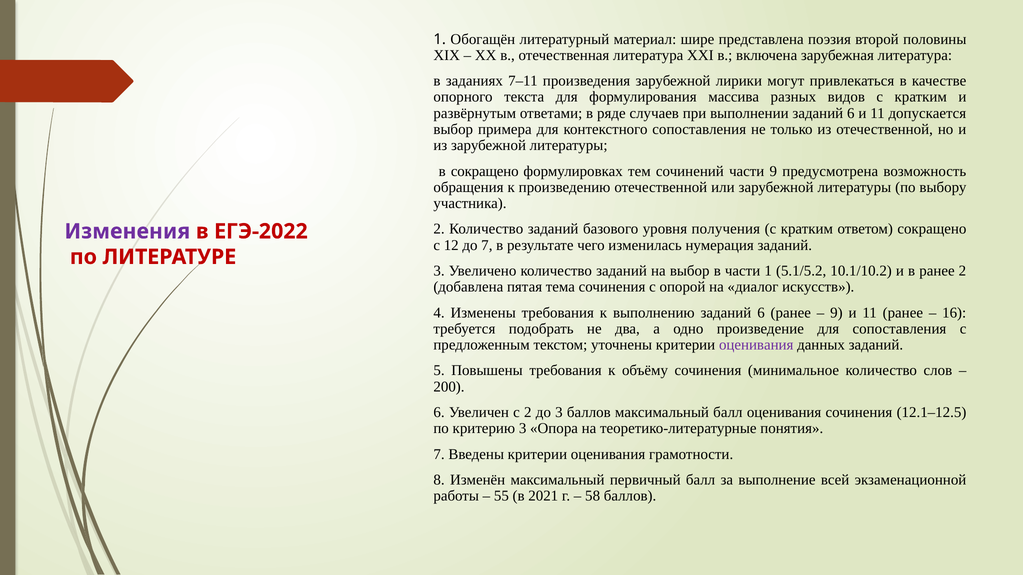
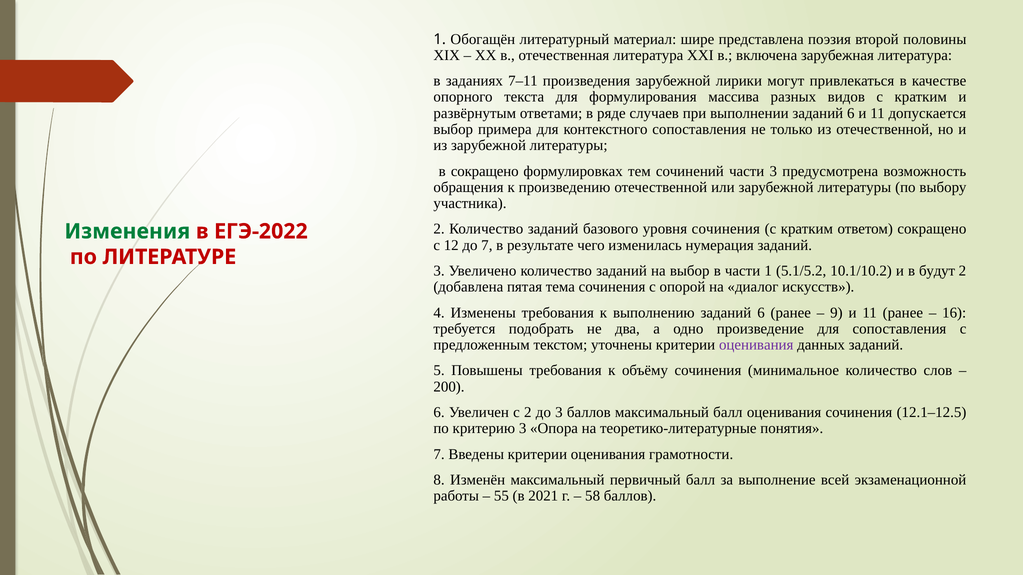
части 9: 9 -> 3 (773, 171)
уровня получения: получения -> сочинения (726, 229)
Изменения colour: purple -> green (127, 232)
в ранее: ранее -> будут (937, 271)
